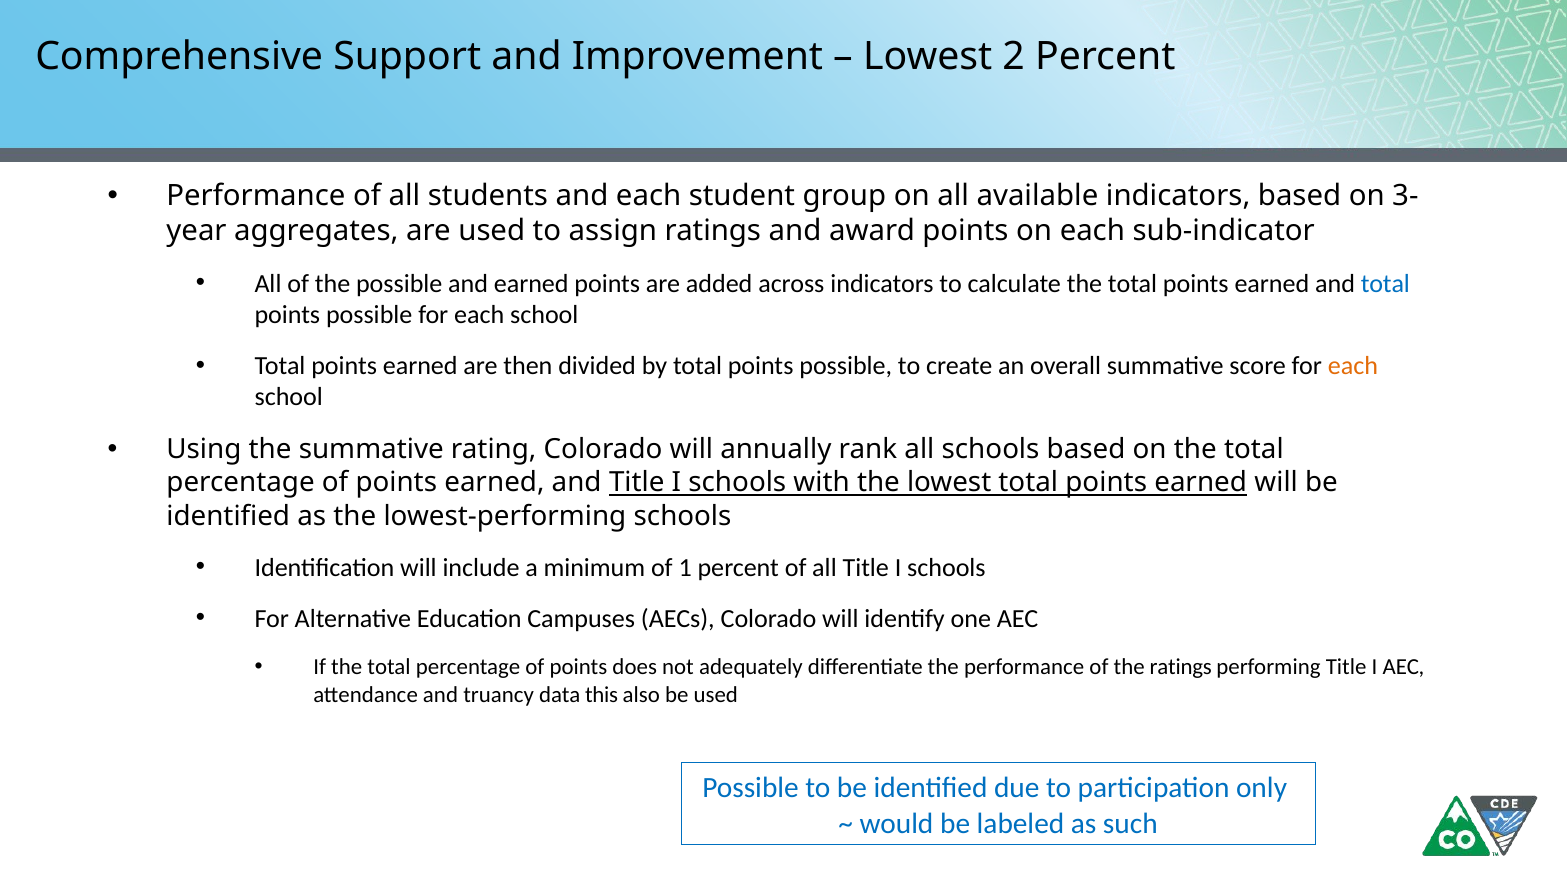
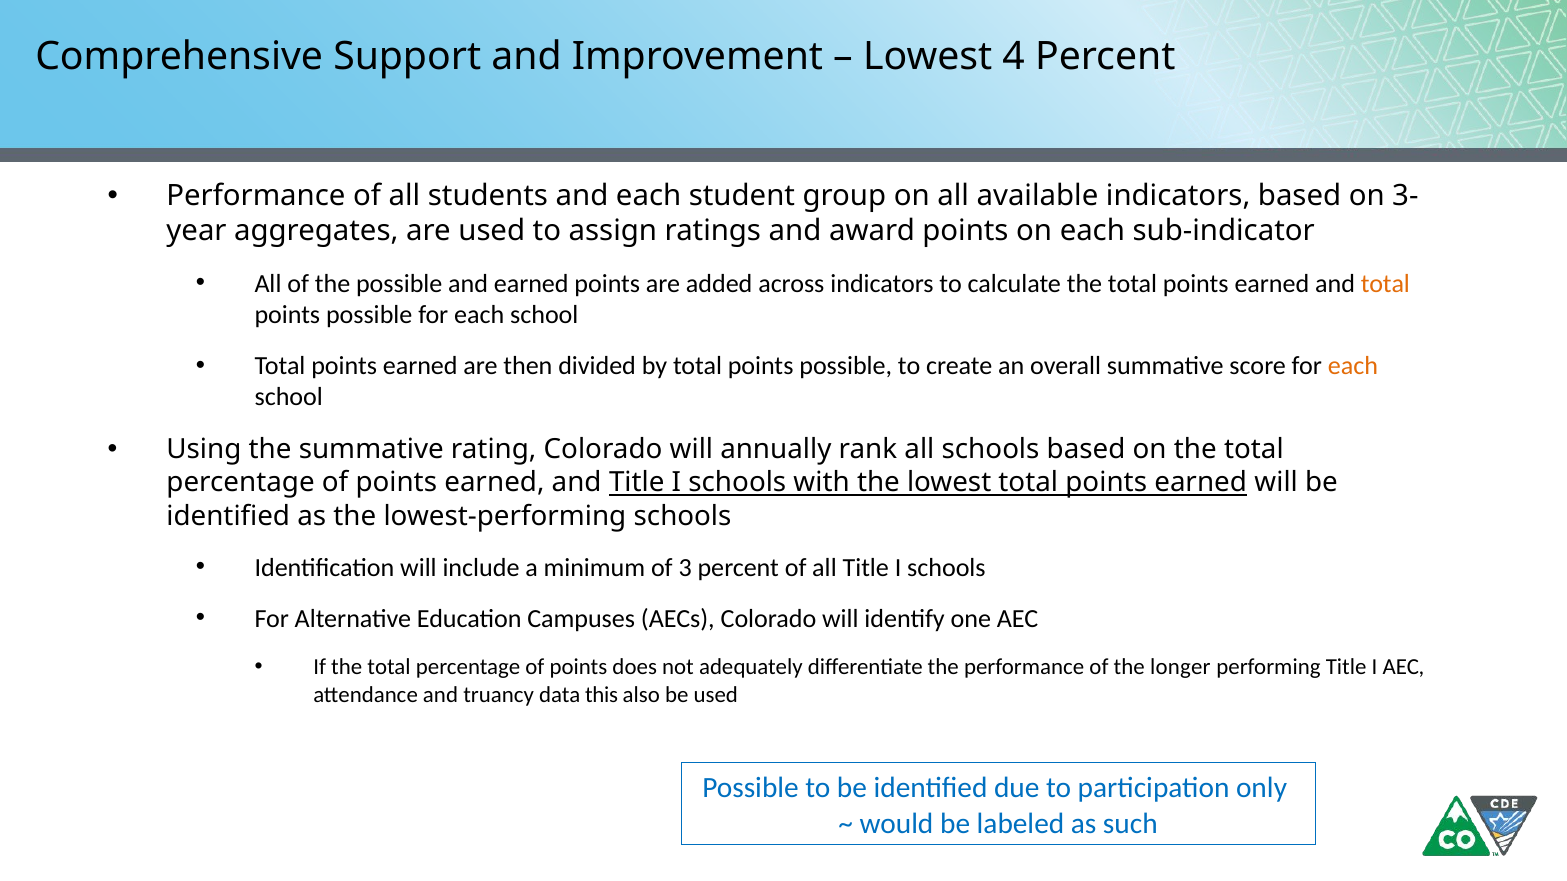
2: 2 -> 4 (1014, 56)
total colour: blue -> orange (1385, 284)
1: 1 -> 3 (685, 568)
the ratings: ratings -> longer (1180, 668)
